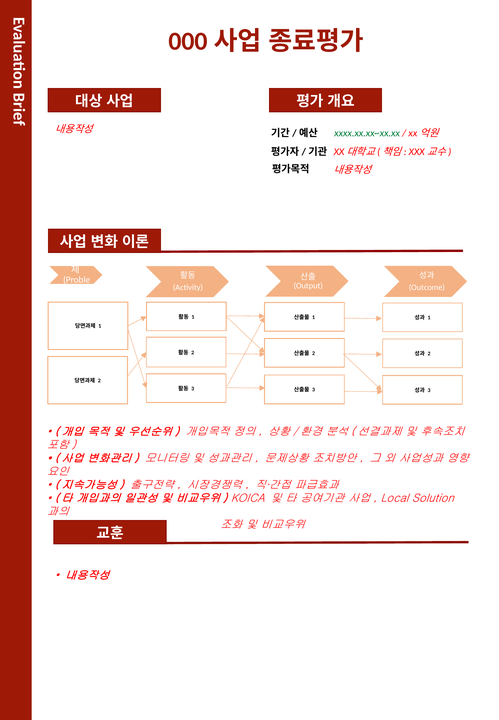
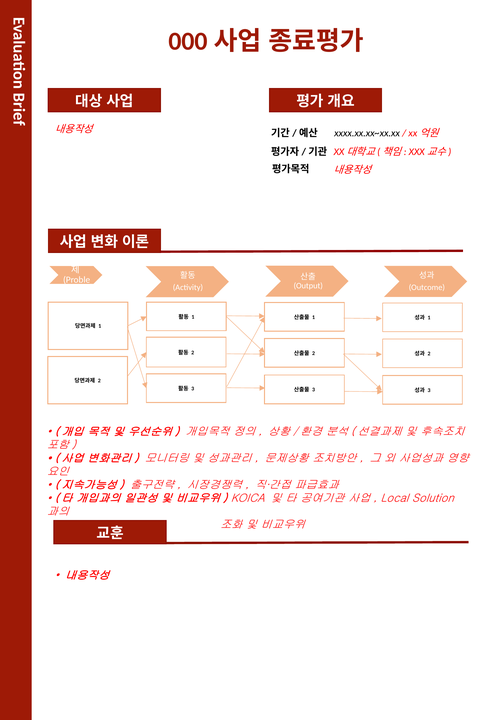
xxxx.xx.xx~xx.xx colour: green -> black (367, 133)
